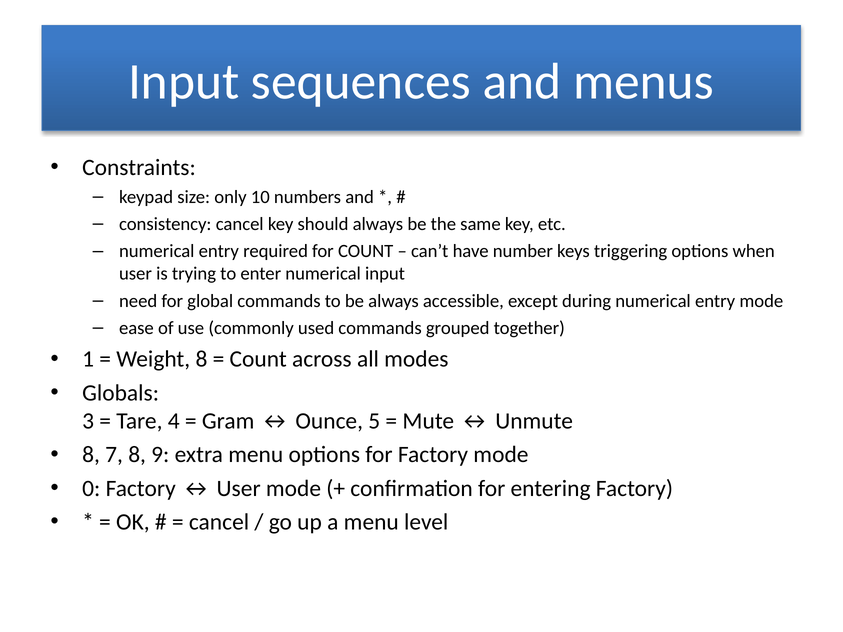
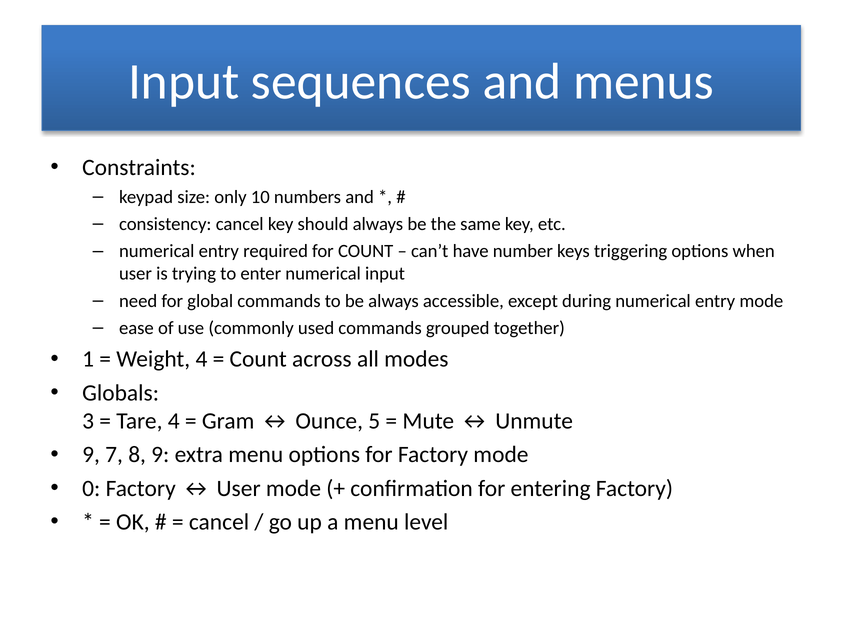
Weight 8: 8 -> 4 (201, 359)
8: 8 -> 9 (91, 455)
